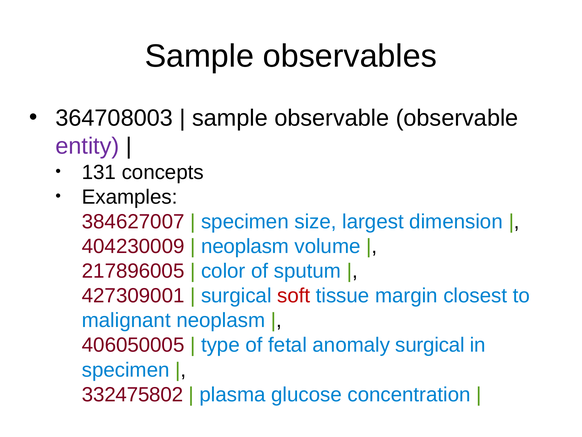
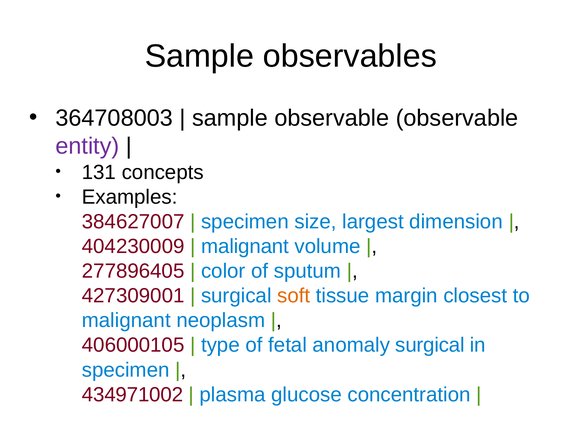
neoplasm: neoplasm -> malignant (245, 246)
217896005: 217896005 -> 277896405 (133, 271)
soft colour: red -> orange (294, 295)
406050005: 406050005 -> 406000105 (133, 345)
332475802: 332475802 -> 434971002 (133, 394)
